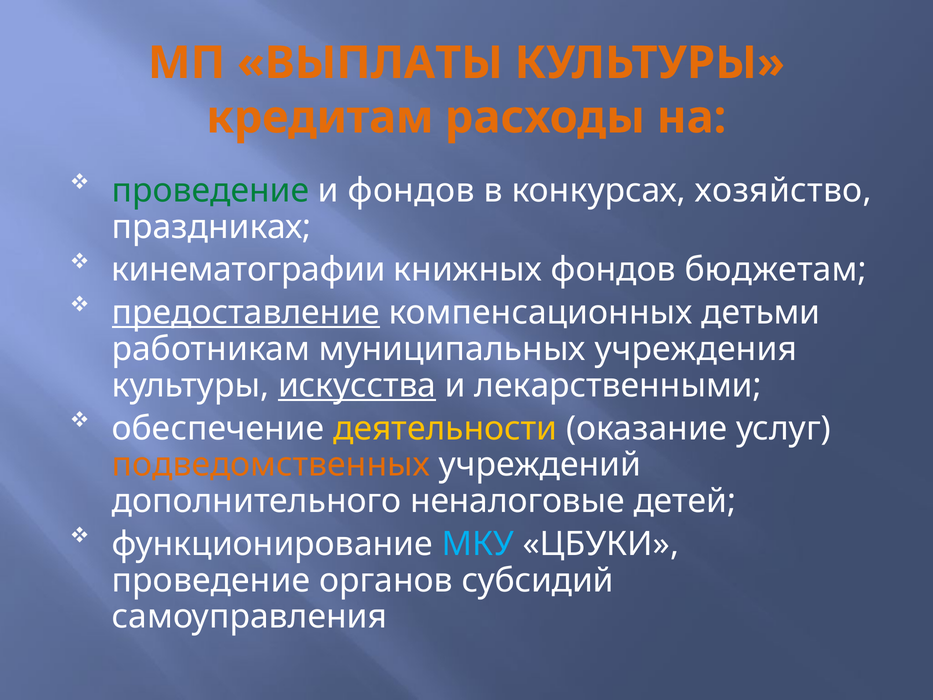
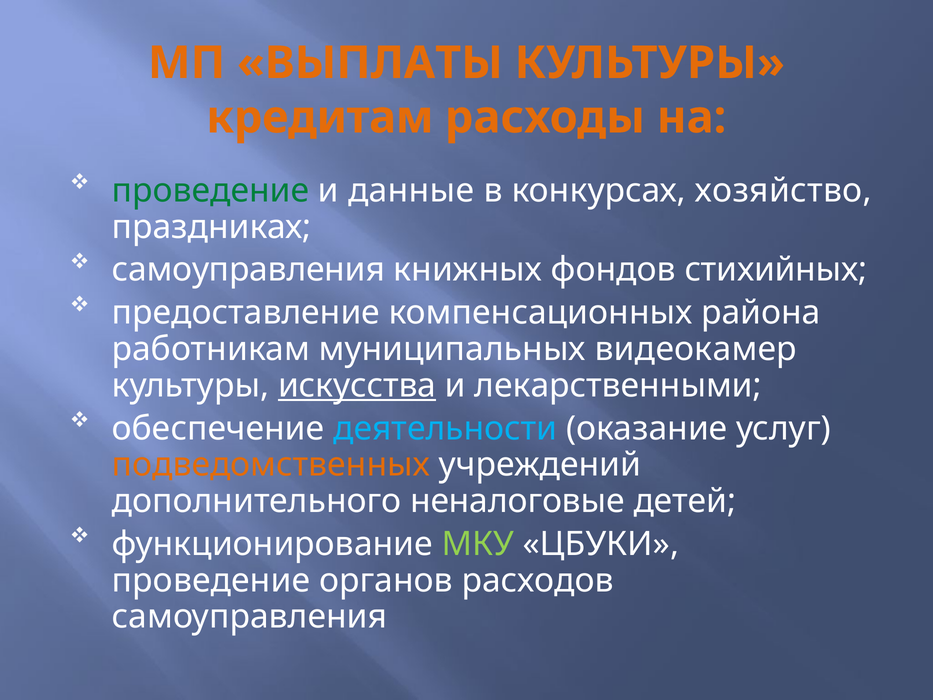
и фондов: фондов -> данные (411, 190)
кинематографии: кинематографии -> самоуправления (248, 270)
бюджетам: бюджетам -> стихийных (776, 270)
предоставление underline: present -> none (246, 313)
детьми: детьми -> района (761, 313)
учреждения: учреждения -> видеокамер (696, 349)
деятельности colour: yellow -> light blue (445, 428)
МКУ colour: light blue -> light green (478, 544)
субсидий: субсидий -> расходов (538, 580)
